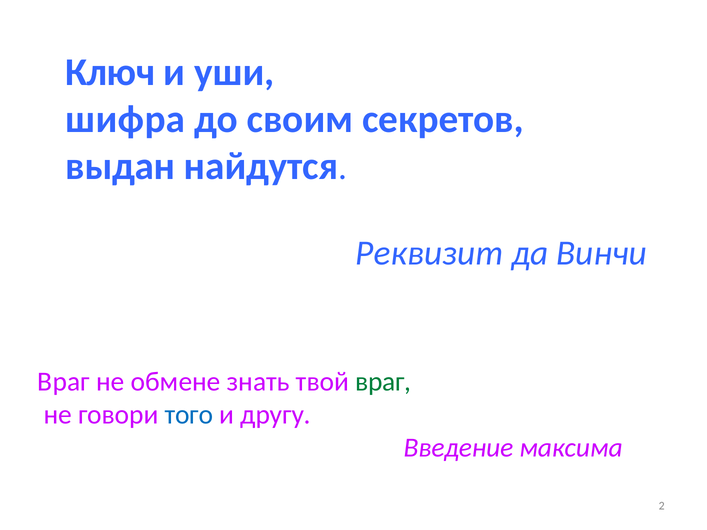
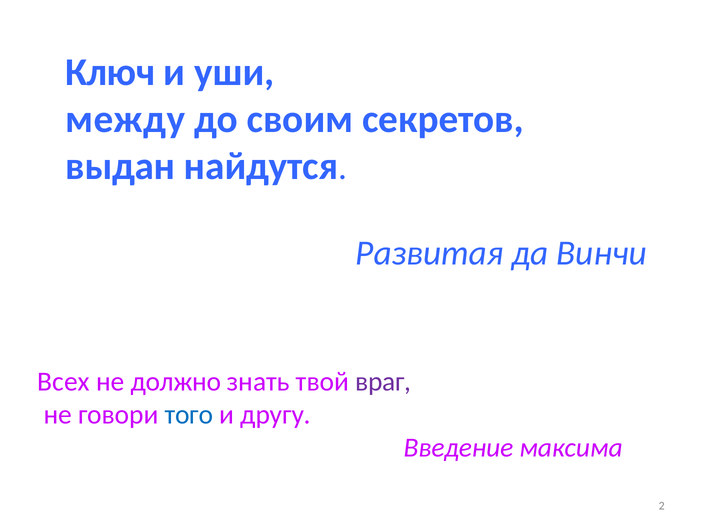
шифра: шифра -> между (125, 119)
Реквизит: Реквизит -> Развитая (430, 253)
Враг: Враг -> Всех (64, 382)
обмене: обмене -> должно (176, 382)
враг colour: green -> purple (383, 382)
